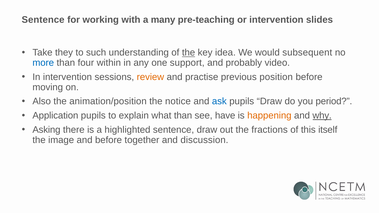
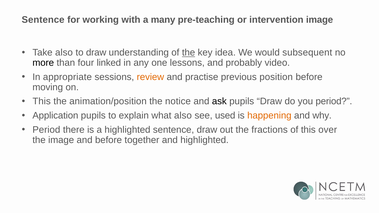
intervention slides: slides -> image (320, 20)
Take they: they -> also (64, 53)
to such: such -> draw (96, 53)
more colour: blue -> black (43, 63)
within: within -> linked (109, 63)
support: support -> lessons (187, 63)
In intervention: intervention -> appropriate (67, 77)
Also: Also -> This (42, 101)
ask colour: blue -> black (219, 101)
what than: than -> also (183, 116)
have: have -> used (225, 116)
why underline: present -> none (322, 116)
Asking: Asking -> Period (46, 130)
itself: itself -> over (328, 130)
and discussion: discussion -> highlighted (205, 140)
